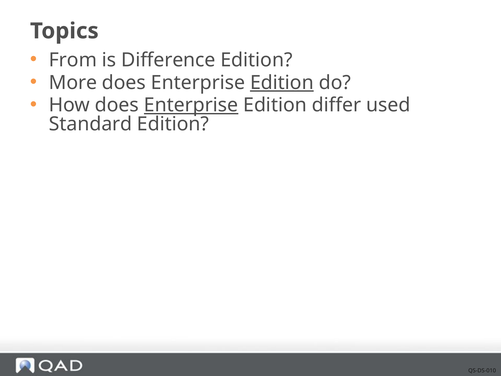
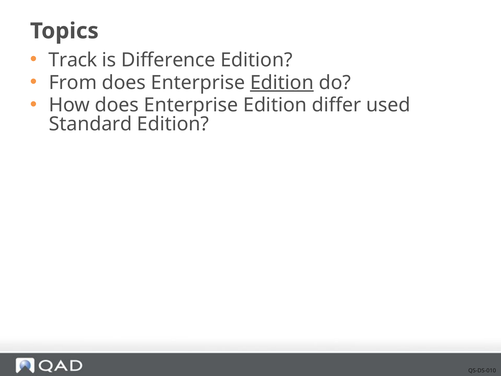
From: From -> Track (73, 60)
More: More -> From (73, 83)
Enterprise underline: present -> none (191, 105)
